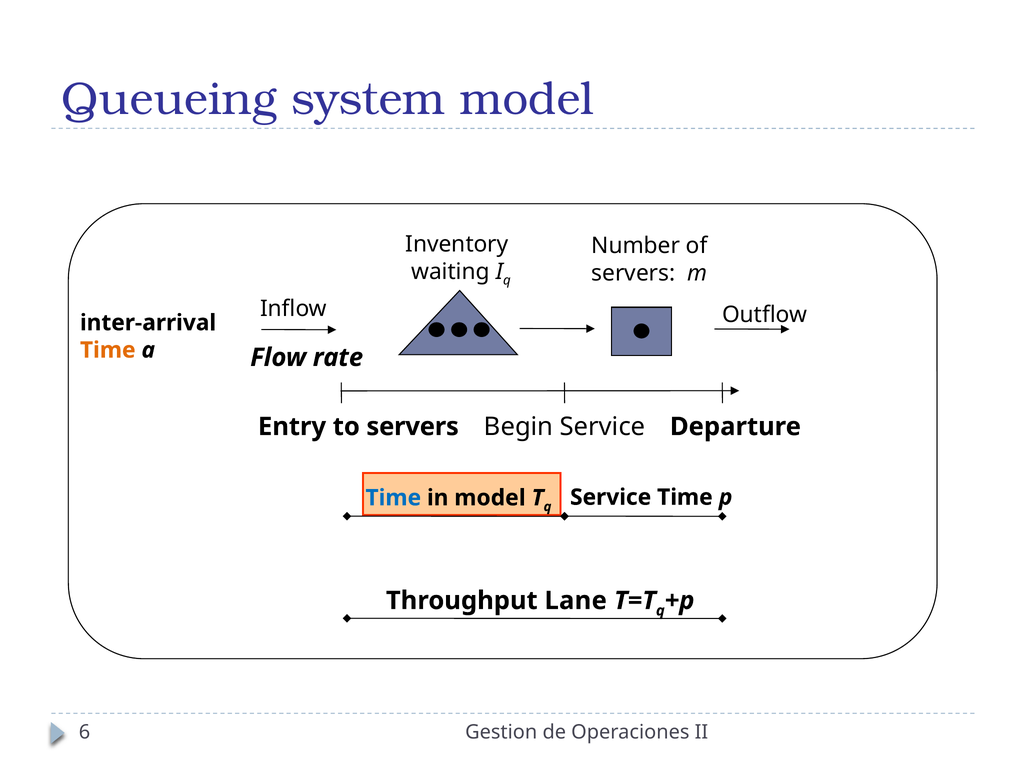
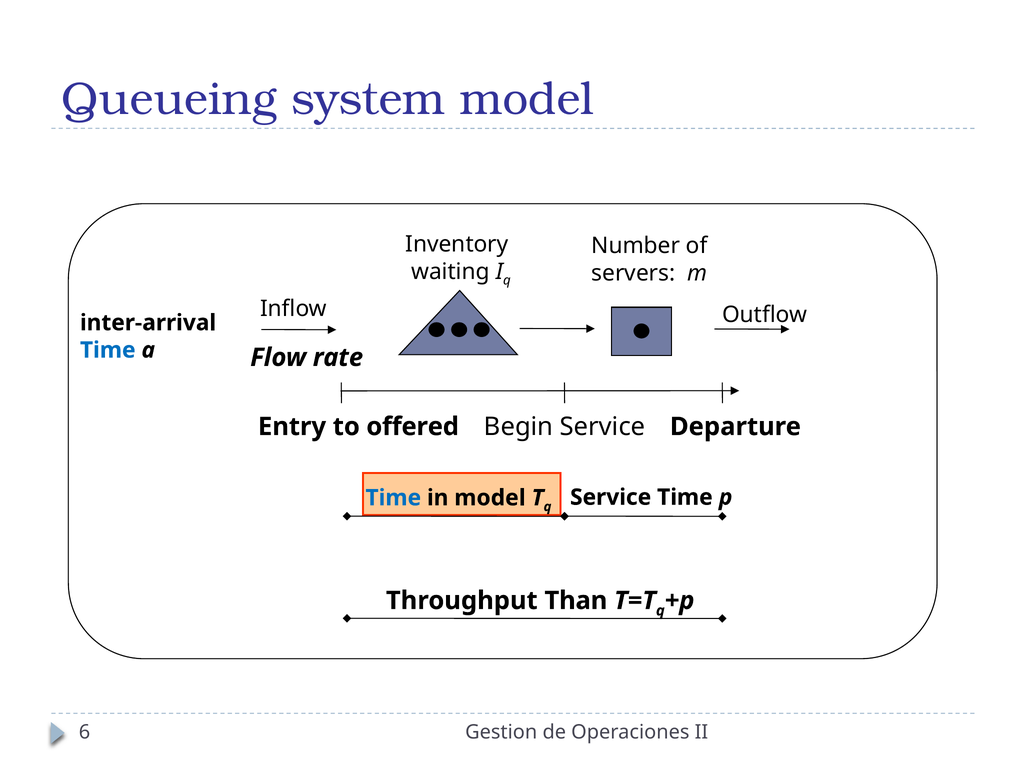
Time colour: orange -> blue (108, 350)
to servers: servers -> offered (413, 426)
Lane: Lane -> Than (576, 600)
